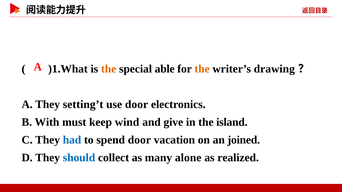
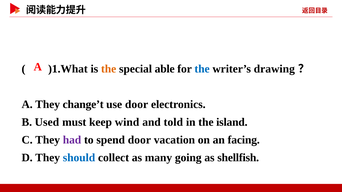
the colour: orange -> blue (202, 69)
setting’t: setting’t -> change’t (83, 105)
With: With -> Used (47, 122)
give: give -> told (173, 122)
had colour: blue -> purple (72, 140)
joined: joined -> facing (244, 140)
alone: alone -> going (188, 158)
realized: realized -> shellfish (238, 158)
